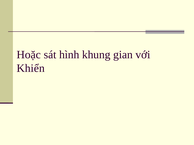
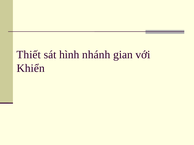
Hoặc: Hoặc -> Thiết (29, 55)
khung: khung -> nhánh (96, 55)
